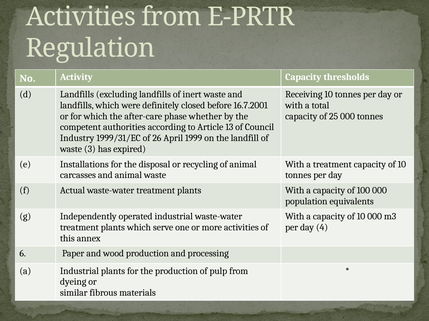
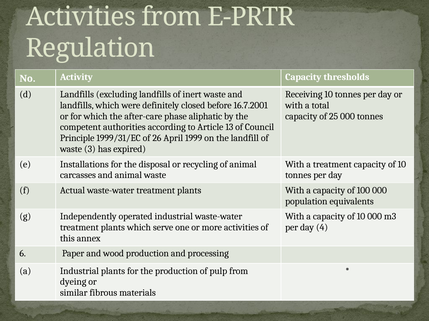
whether: whether -> aliphatic (205, 117)
Industry: Industry -> Principle (77, 138)
